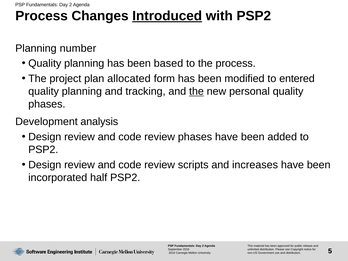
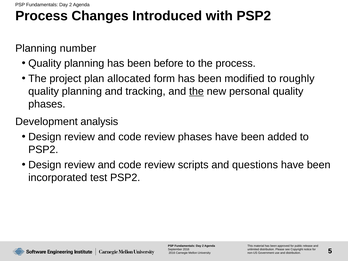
Introduced underline: present -> none (167, 16)
based: based -> before (169, 63)
entered: entered -> roughly (297, 79)
increases: increases -> questions (255, 165)
half: half -> test (99, 178)
